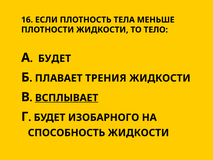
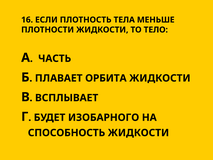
БУДЕТ: БУДЕТ -> ЧАСТЬ (55, 58)
ТРЕНИЯ: ТРЕНИЯ -> ОРБИТА (106, 78)
ВСПЛЫВАЕТ underline: present -> none (67, 98)
